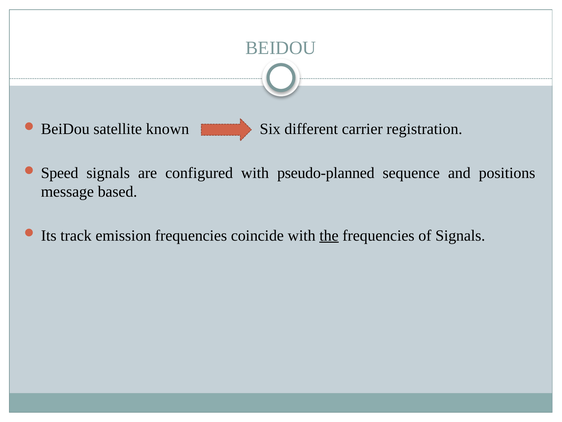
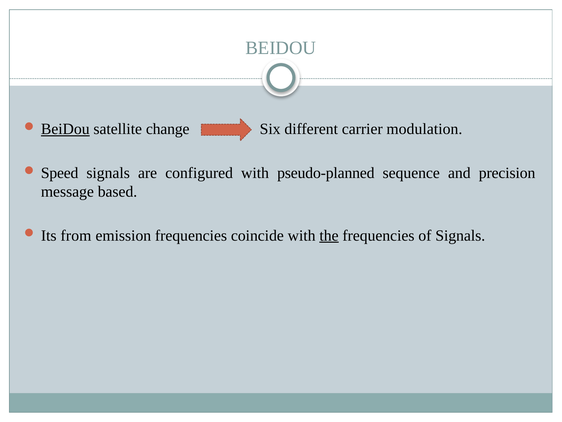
BeiDou underline: none -> present (65, 129)
known: known -> change (168, 129)
registration: registration -> modulation (424, 129)
positions: positions -> precision (507, 173)
track: track -> from (76, 235)
